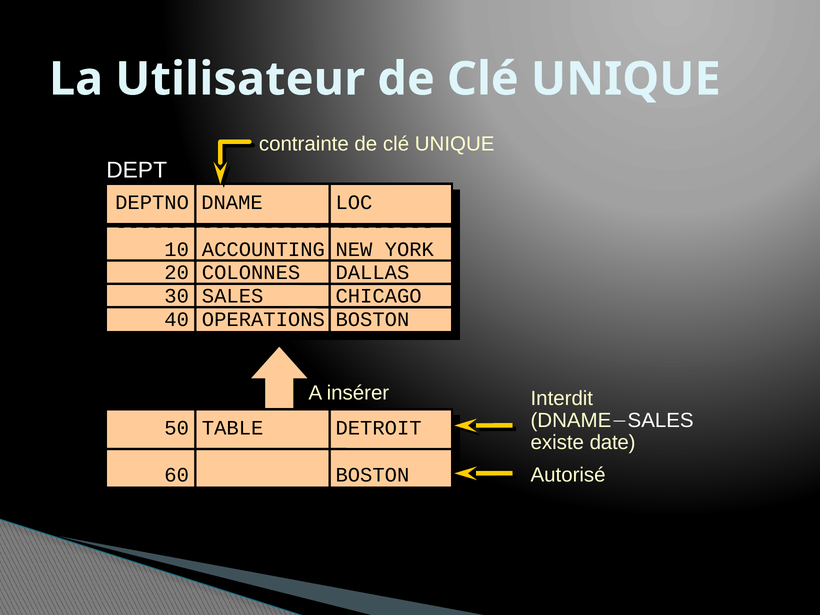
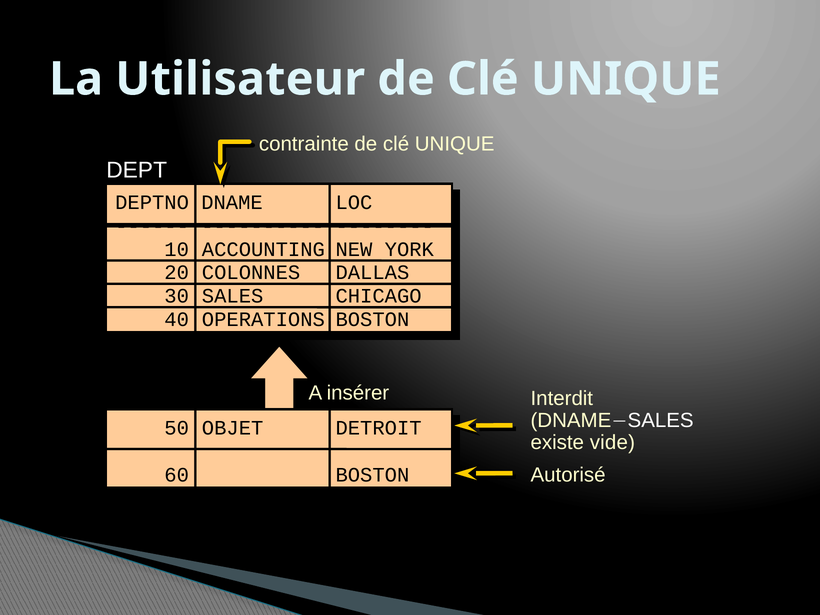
TABLE: TABLE -> OBJET (233, 428)
date: date -> vide (612, 443)
